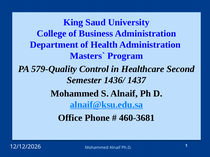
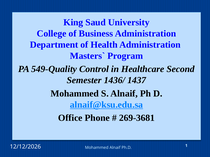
579-Quality: 579-Quality -> 549-Quality (54, 69)
460-3681: 460-3681 -> 269-3681 (137, 118)
